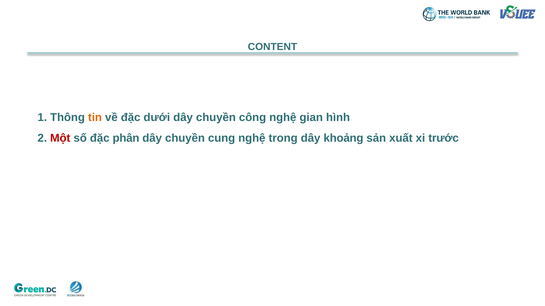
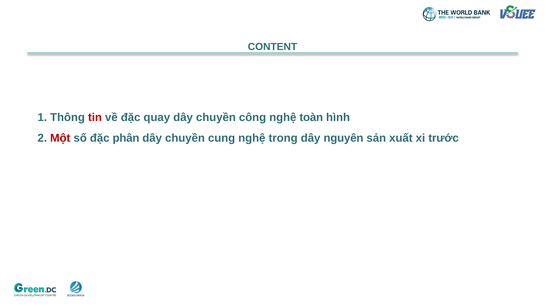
tin colour: orange -> red (95, 118)
dưới: dưới -> quay (157, 118)
gian: gian -> toàn (311, 118)
khoảng: khoảng -> nguyên (343, 138)
